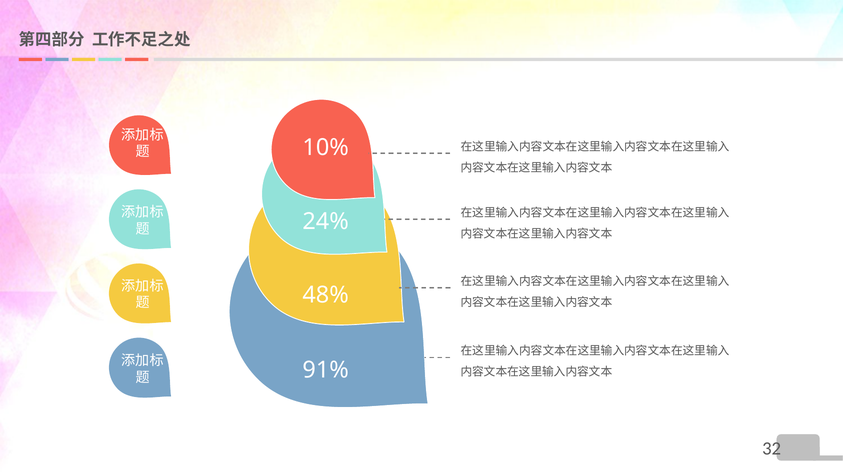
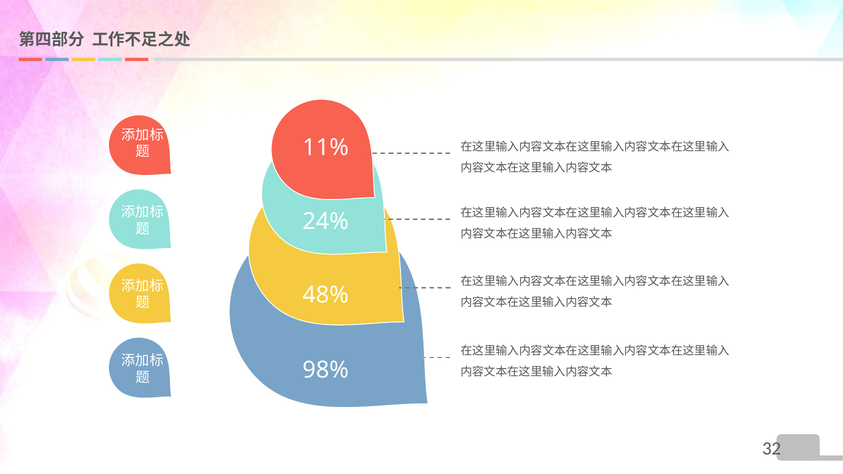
10%: 10% -> 11% (326, 147)
91%: 91% -> 98% (326, 370)
